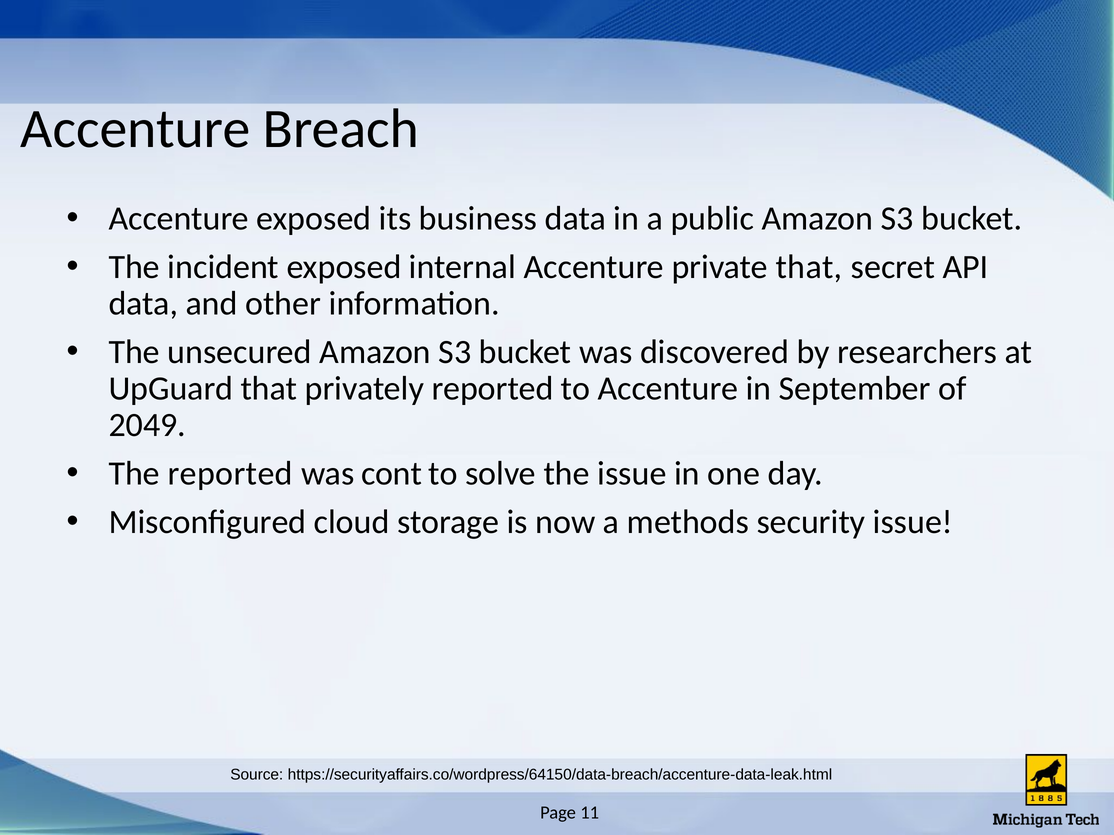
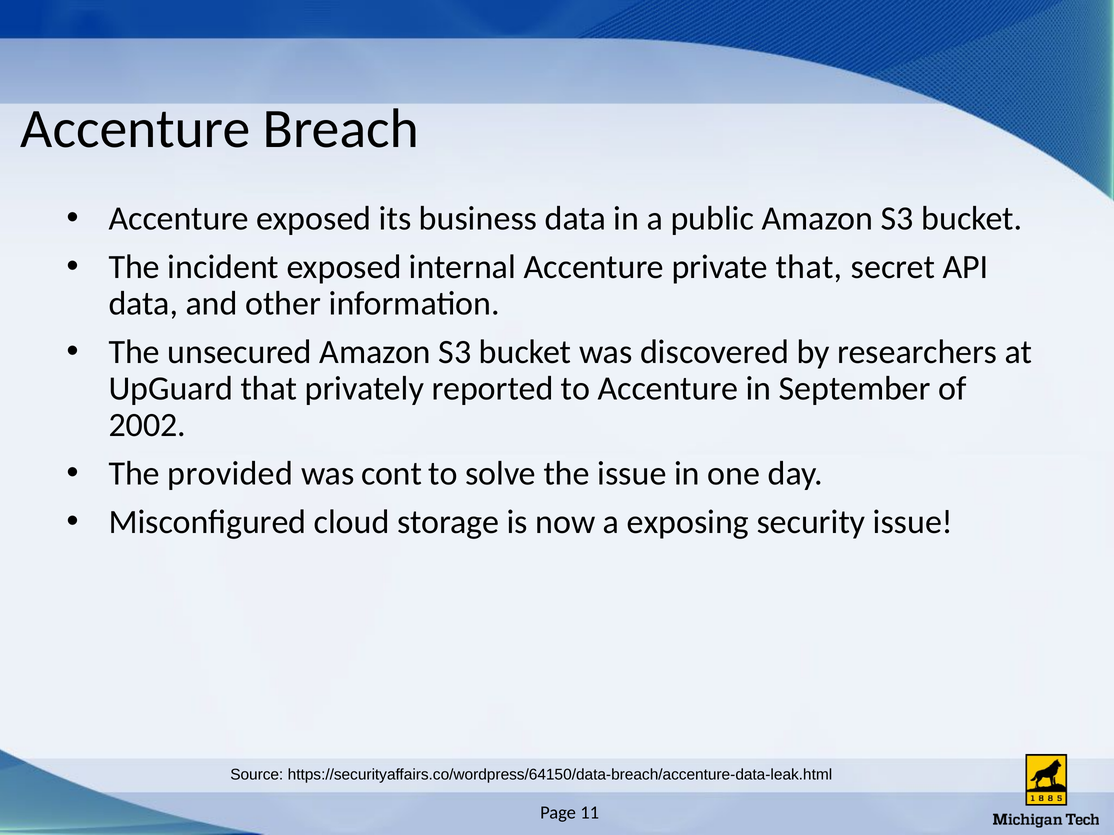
2049: 2049 -> 2002 (147, 425)
The reported: reported -> provided (230, 474)
methods: methods -> exposing (688, 522)
